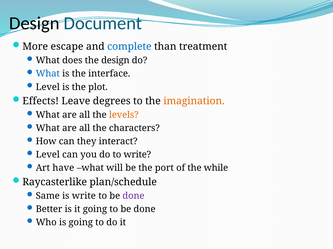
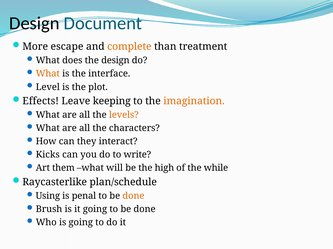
complete colour: blue -> orange (129, 47)
What colour: blue -> orange (48, 74)
degrees: degrees -> keeping (112, 101)
Level: Level -> Kicks (48, 155)
have: have -> them (63, 168)
port: port -> high (164, 168)
Same: Same -> Using (48, 196)
is write: write -> penal (84, 196)
done colour: purple -> orange (133, 196)
Better: Better -> Brush (49, 210)
